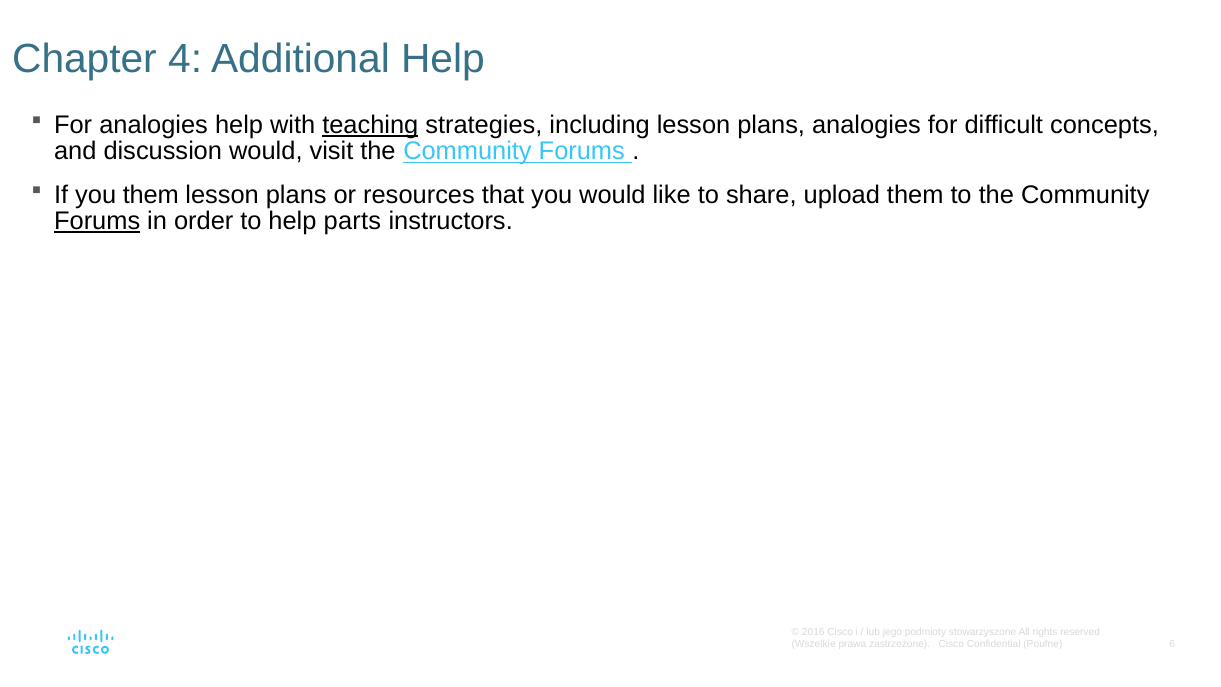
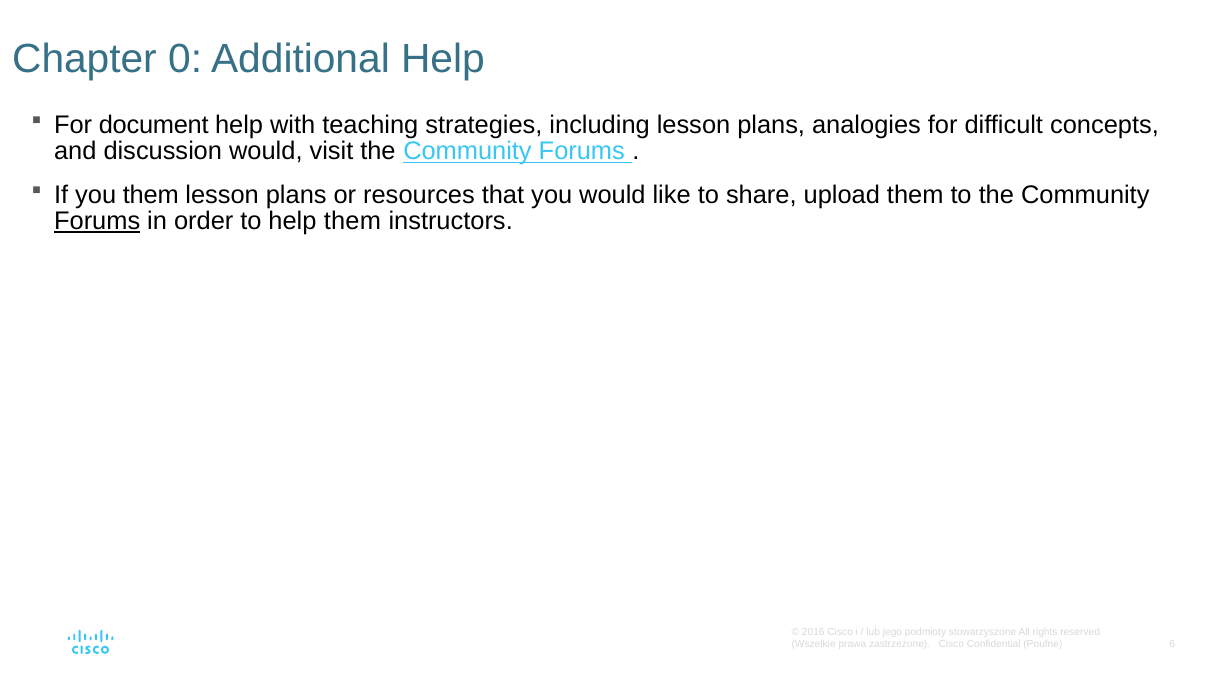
4: 4 -> 0 (185, 59)
For analogies: analogies -> document (154, 125)
teaching underline: present -> none (370, 125)
help parts: parts -> them (352, 221)
